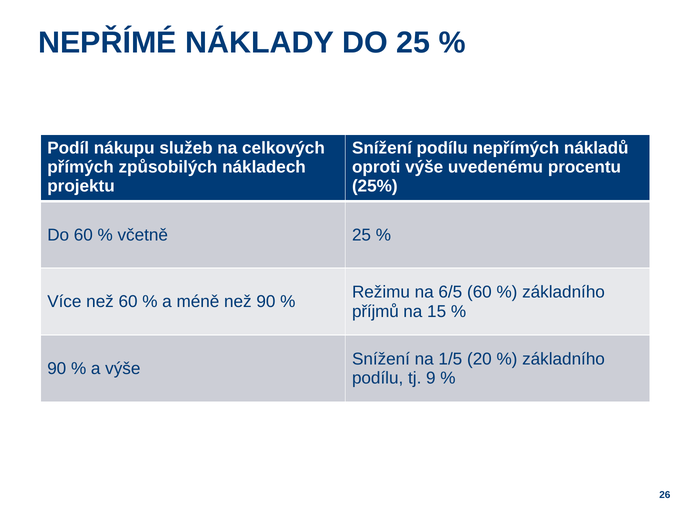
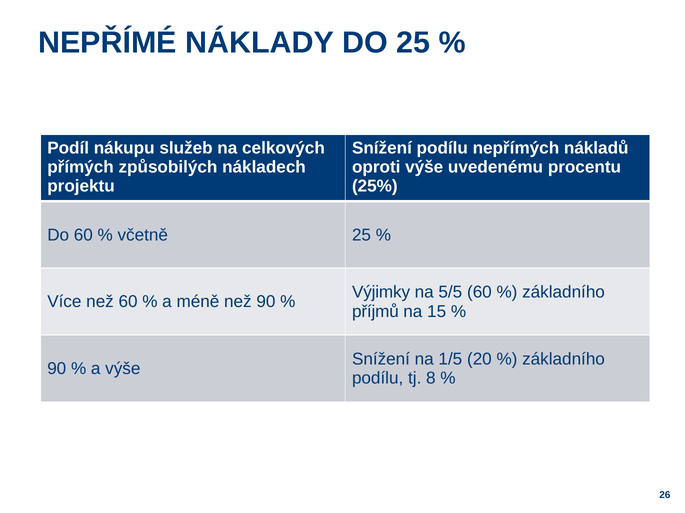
Režimu: Režimu -> Výjimky (381, 293)
6/5: 6/5 -> 5/5 (450, 293)
9: 9 -> 8 (431, 379)
